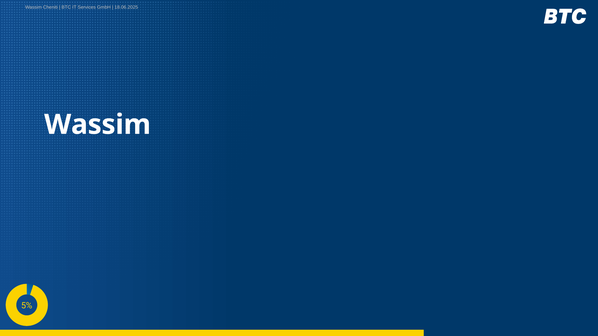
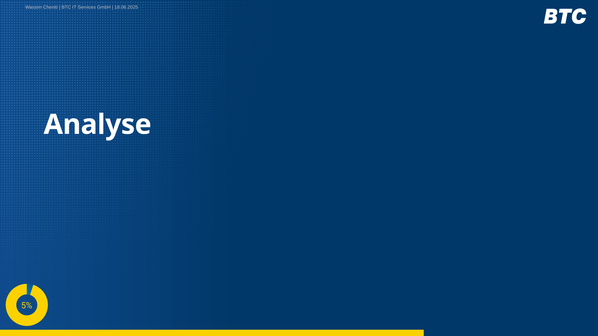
Wassim: Wassim -> Analyse (98, 125)
